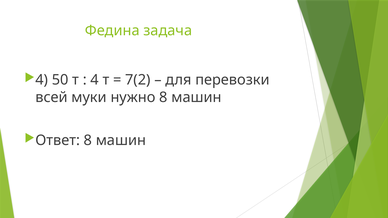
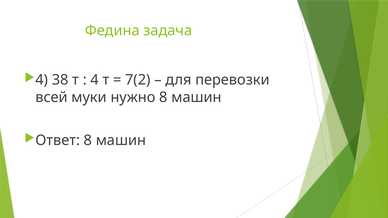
50: 50 -> 38 (60, 80)
